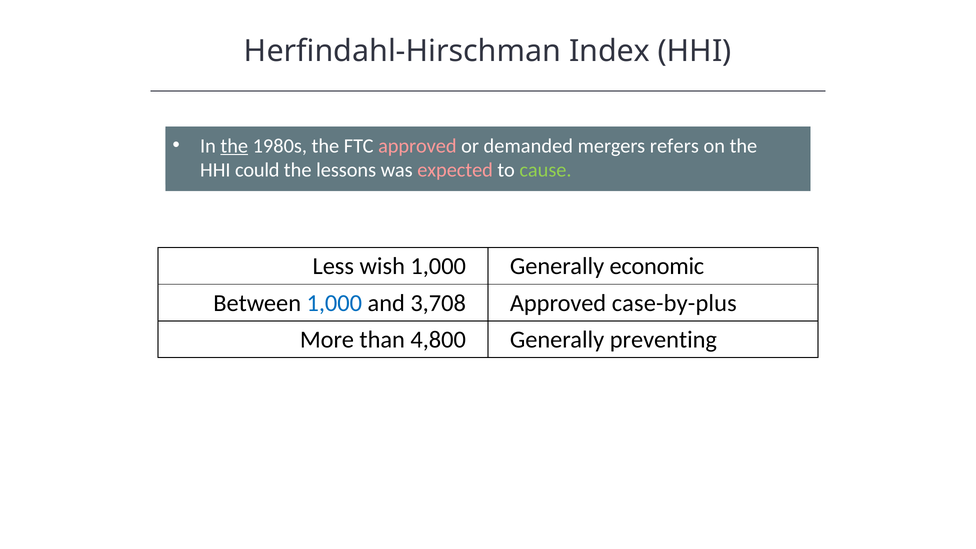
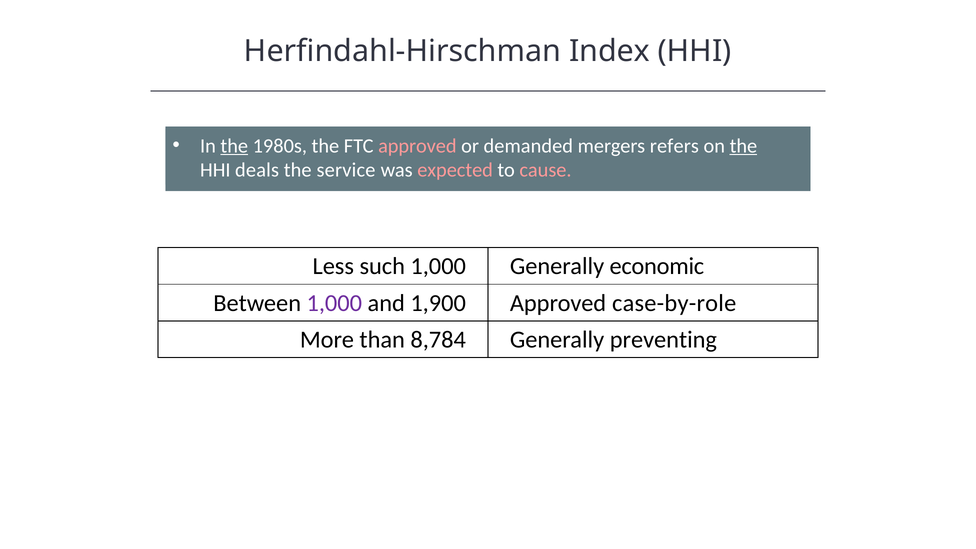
the underline: none -> present (743, 146)
could: could -> deals (257, 170)
lessons: lessons -> service (346, 170)
cause colour: light green -> pink (545, 170)
wish: wish -> such (382, 266)
1,000 colour: blue -> purple (334, 303)
3,708: 3,708 -> 1,900 (438, 303)
case-by-plus: case-by-plus -> case-by-role (674, 303)
4,800: 4,800 -> 8,784 (438, 340)
